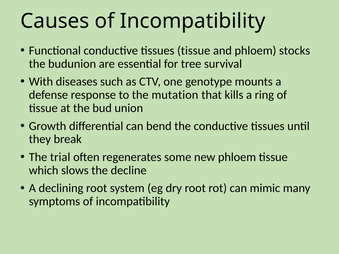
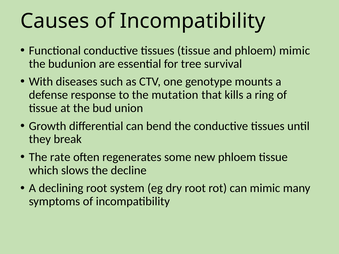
phloem stocks: stocks -> mimic (295, 51)
trial: trial -> rate (60, 157)
